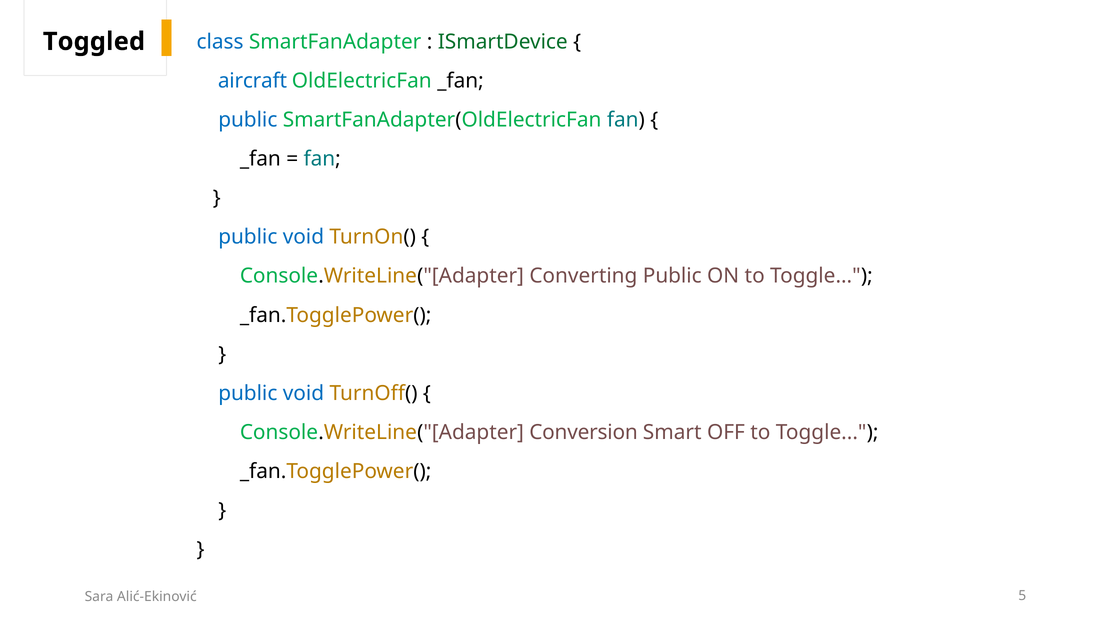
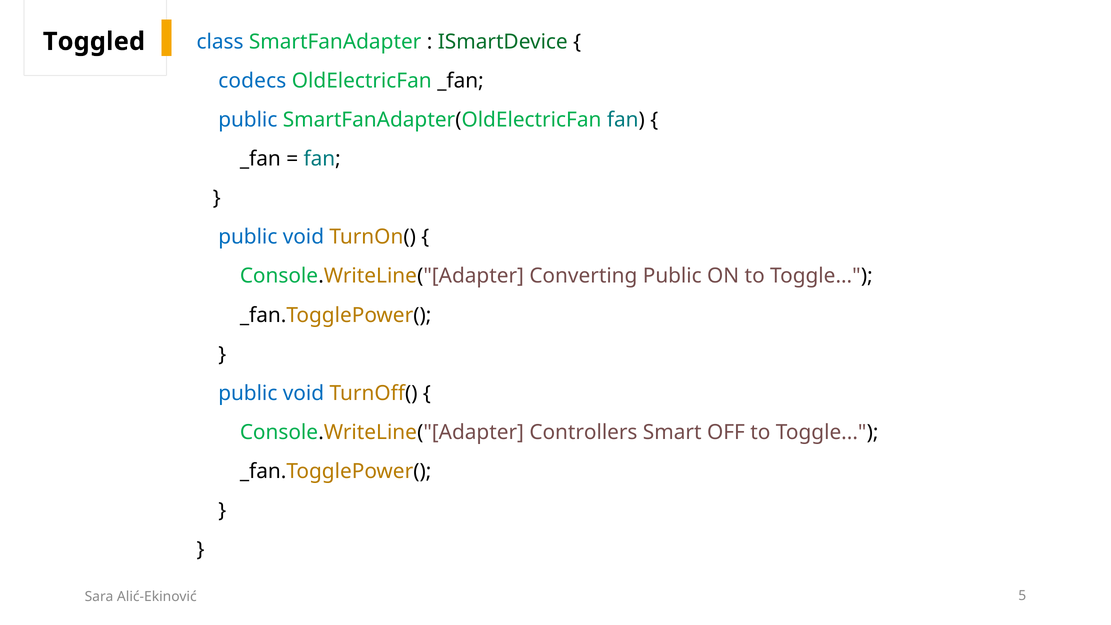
aircraft: aircraft -> codecs (252, 81)
Conversion: Conversion -> Controllers (583, 432)
